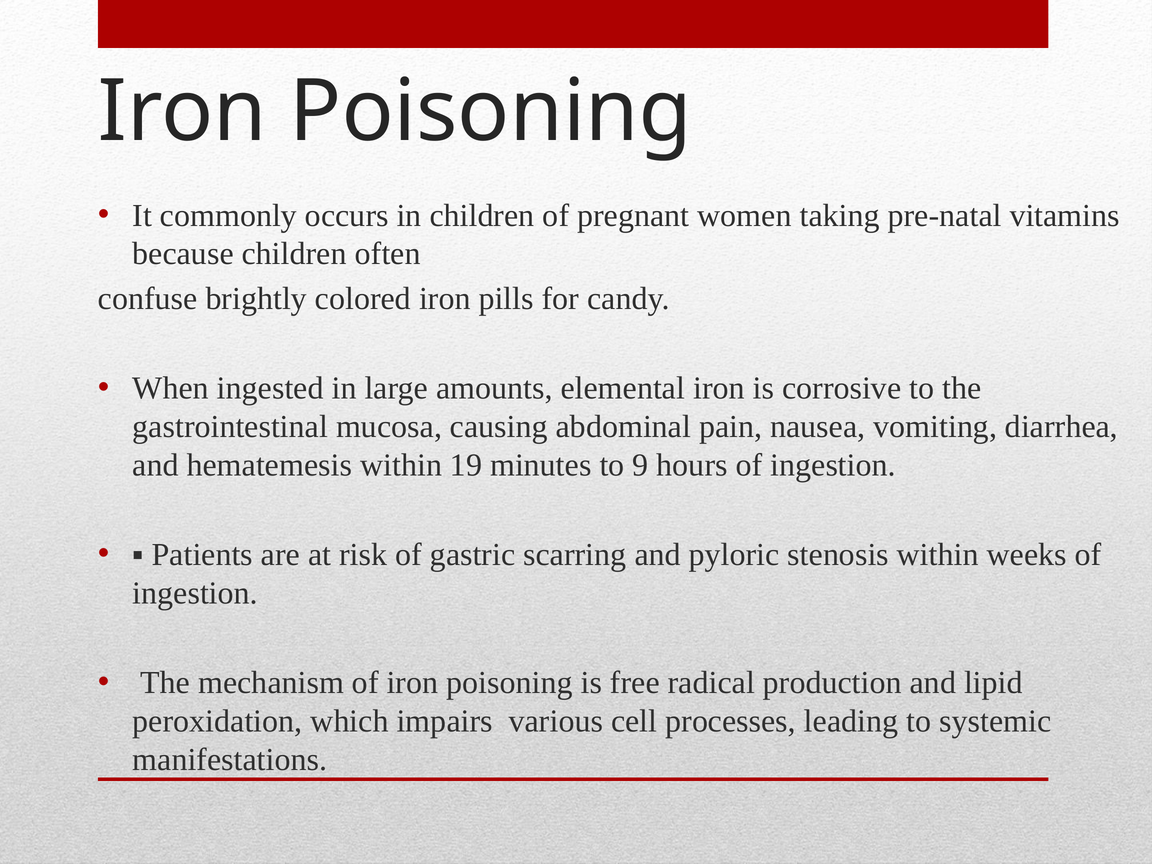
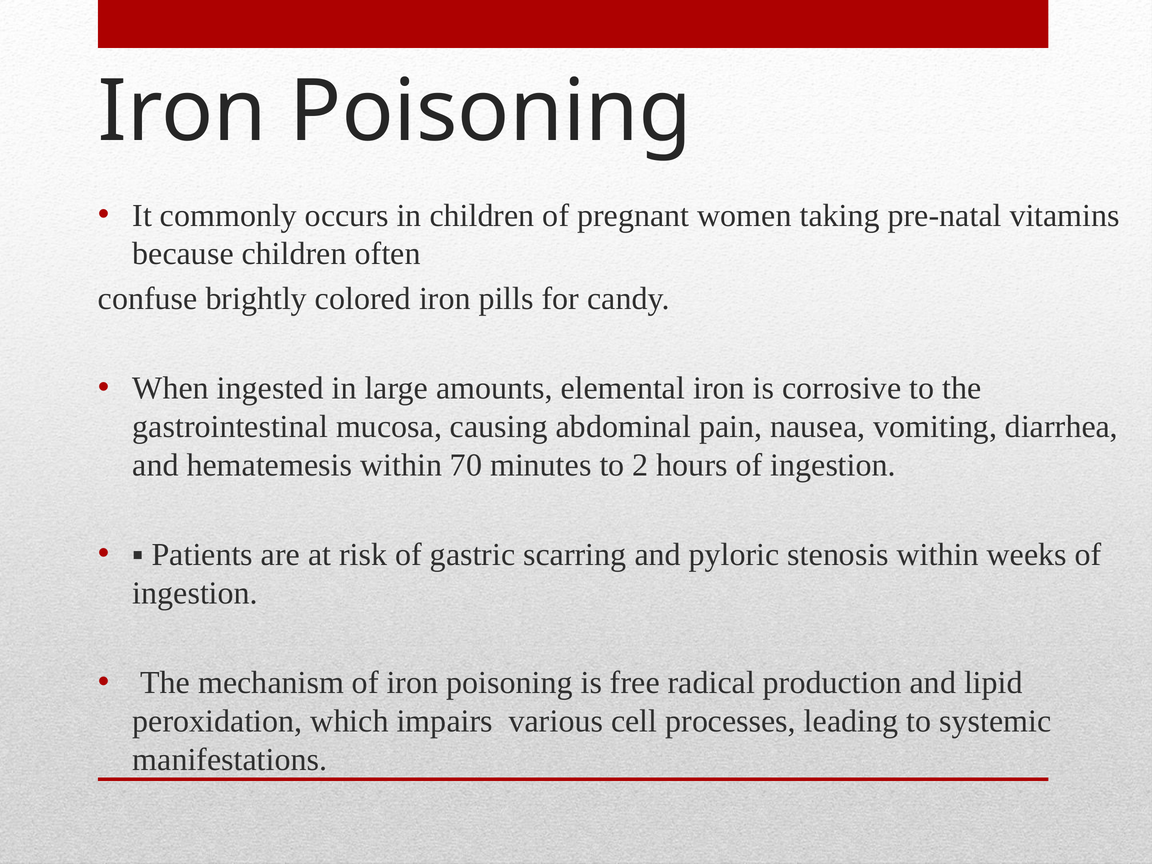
19: 19 -> 70 (466, 465)
9: 9 -> 2 (640, 465)
